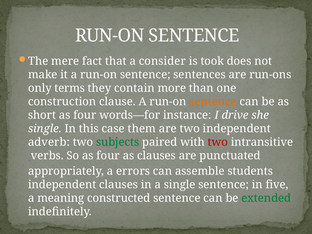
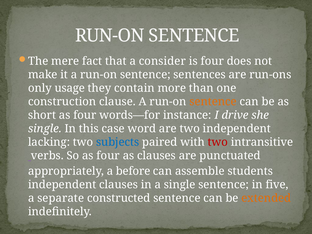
is took: took -> four (212, 61)
terms: terms -> usage (70, 88)
them: them -> word (142, 129)
adverb: adverb -> lacking (49, 142)
subjects colour: green -> blue (118, 142)
errors: errors -> before (133, 171)
meaning: meaning -> separate (61, 198)
extended colour: green -> orange (266, 198)
